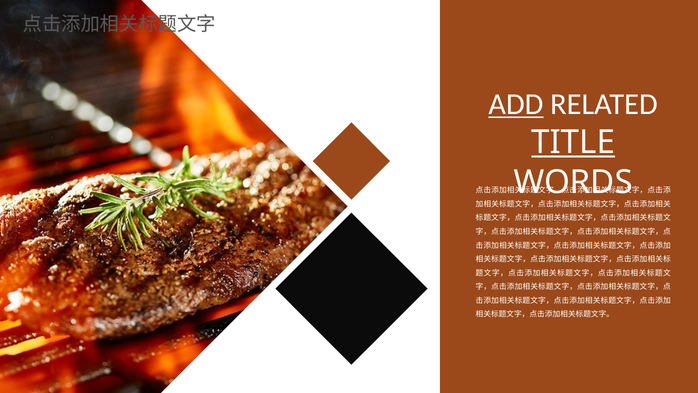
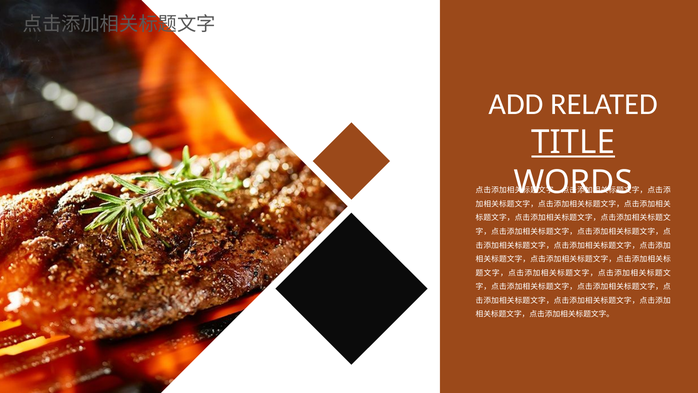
ADD underline: present -> none (516, 104)
